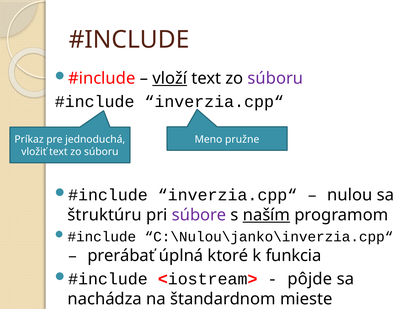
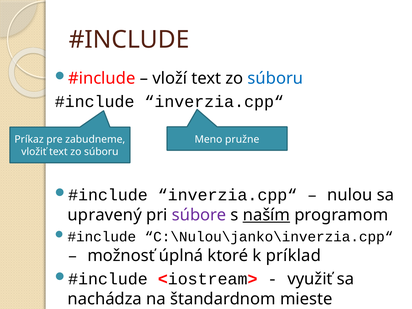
vloží underline: present -> none (170, 78)
súboru colour: purple -> blue (275, 78)
jednoduchá: jednoduchá -> zabudneme (95, 139)
štruktúru: štruktúru -> upravený (105, 215)
prerábať: prerábať -> možnosť (121, 256)
funkcia: funkcia -> príklad (293, 256)
pôjde: pôjde -> využiť (310, 279)
